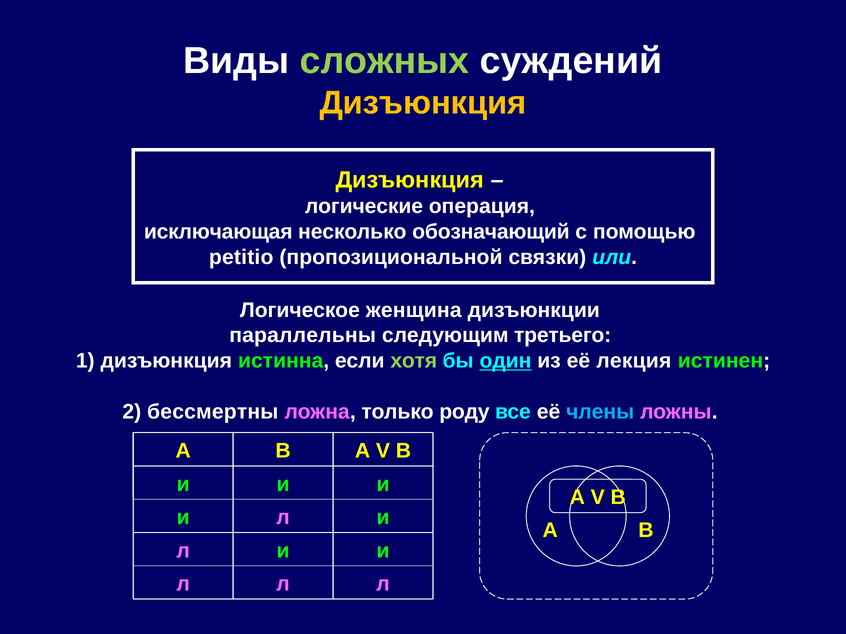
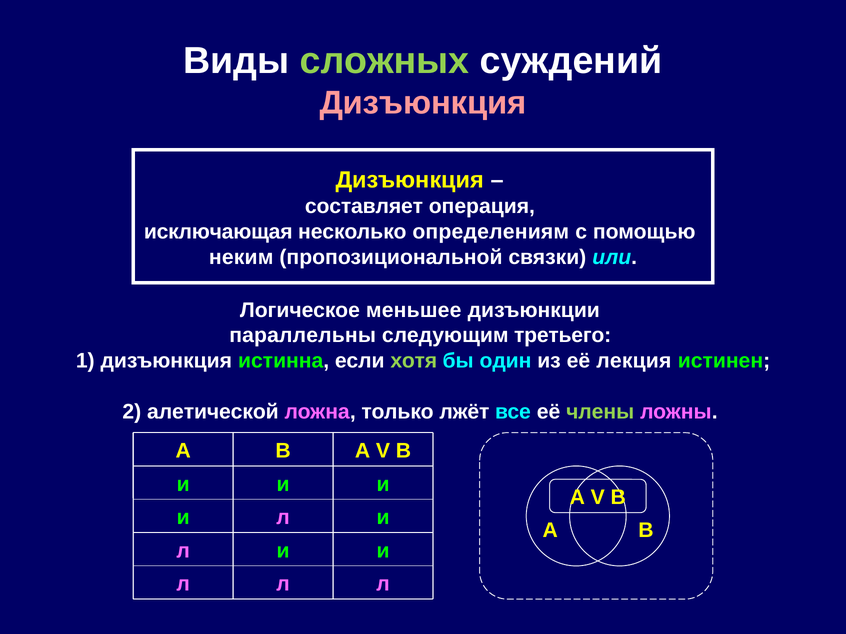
Дизъюнкция colour: yellow -> pink (423, 103)
логические: логические -> составляет (364, 207)
обозначающий: обозначающий -> определениям (491, 232)
petitio: petitio -> неким (241, 257)
женщина: женщина -> меньшее (414, 310)
один underline: present -> none (505, 361)
бессмертны: бессмертны -> алетической (213, 412)
роду: роду -> лжёт (464, 412)
члены colour: light blue -> light green (600, 412)
